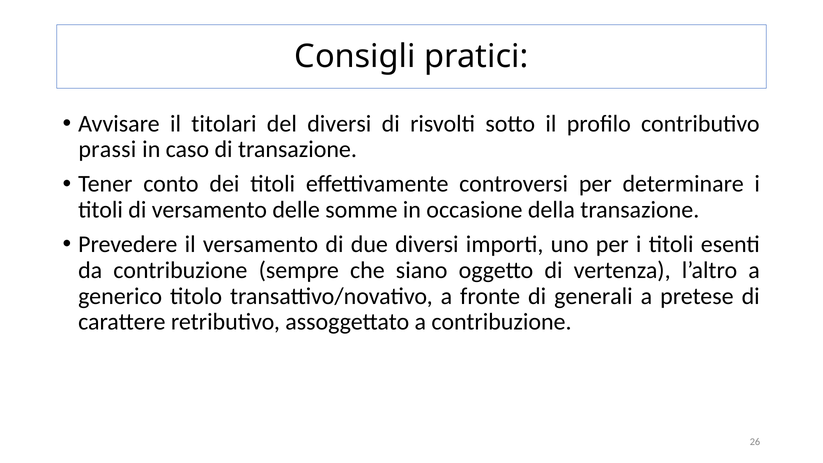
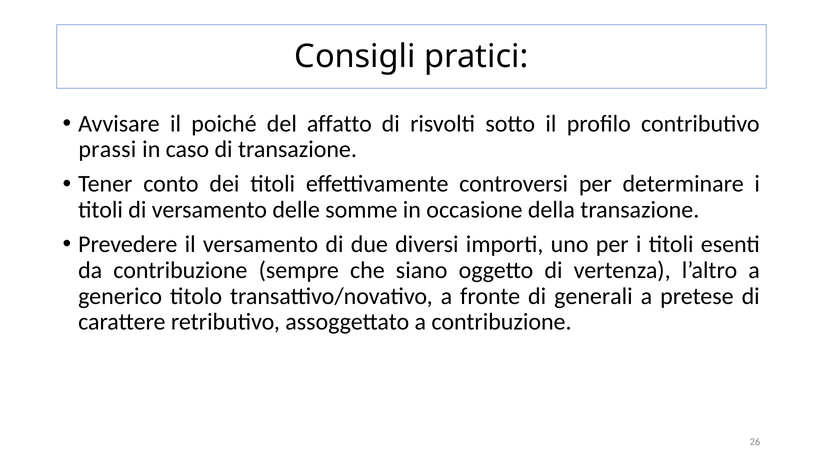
titolari: titolari -> poiché (224, 124)
del diversi: diversi -> affatto (339, 124)
